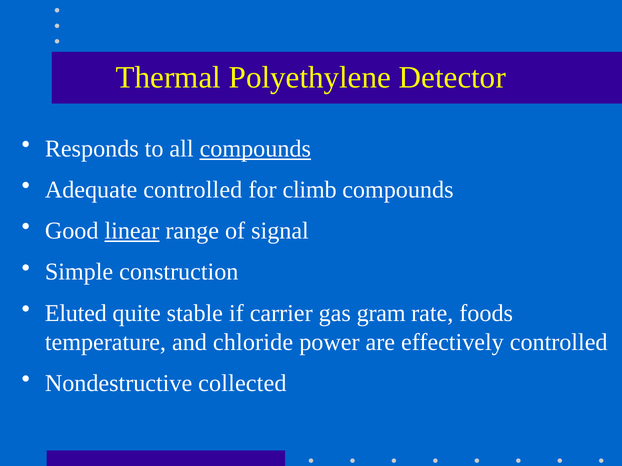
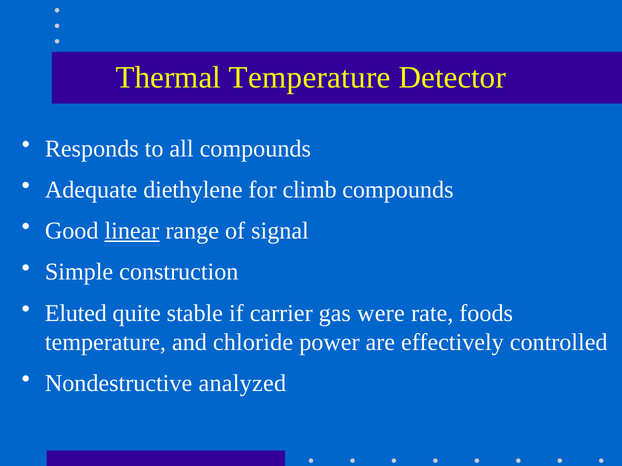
Thermal Polyethylene: Polyethylene -> Temperature (310, 77)
compounds underline: present -> none (255, 149)
Adequate controlled: controlled -> diethylene (193, 190)
gram: gram -> were (381, 313)
collected: collected -> analyzed (242, 384)
